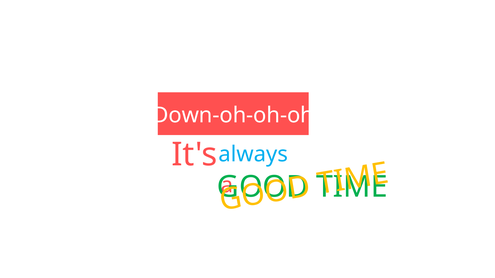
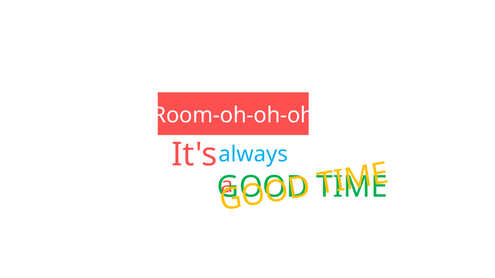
Down-oh-oh-oh: Down-oh-oh-oh -> Room-oh-oh-oh (233, 115)
